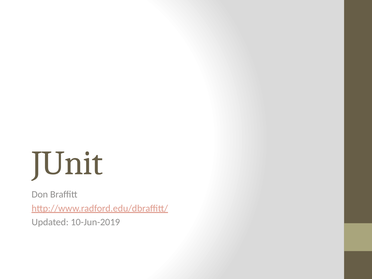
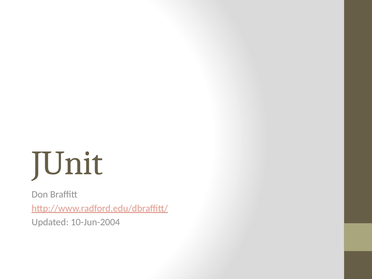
10-Jun-2019: 10-Jun-2019 -> 10-Jun-2004 (95, 222)
